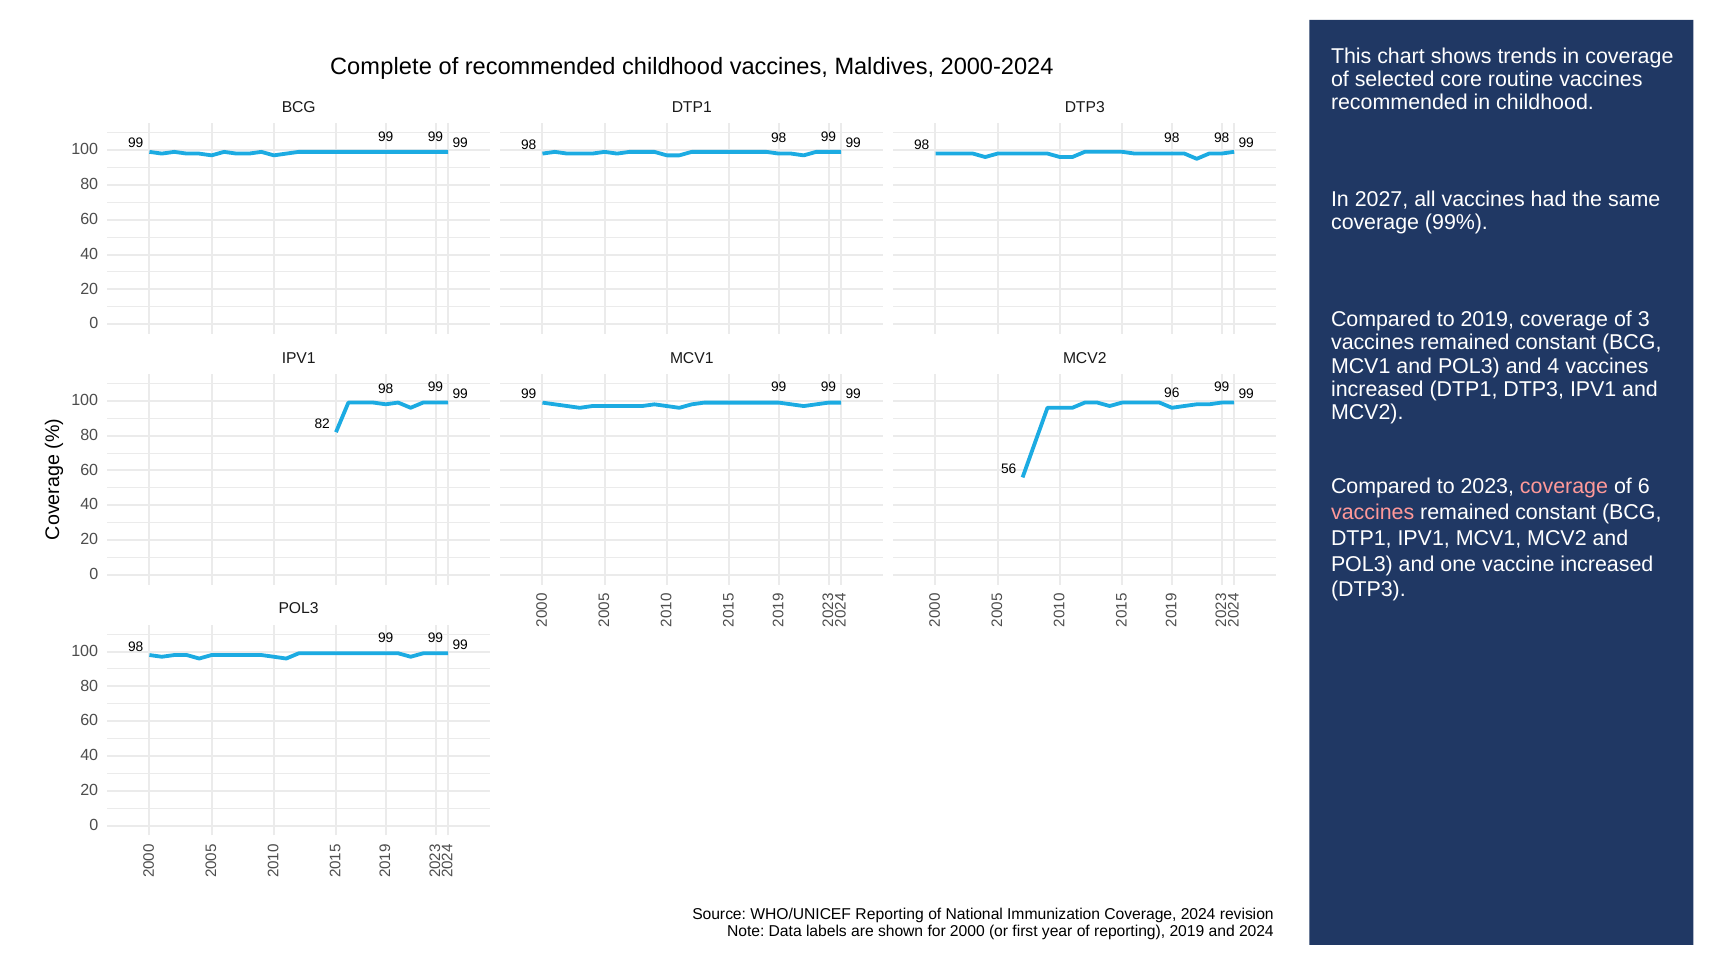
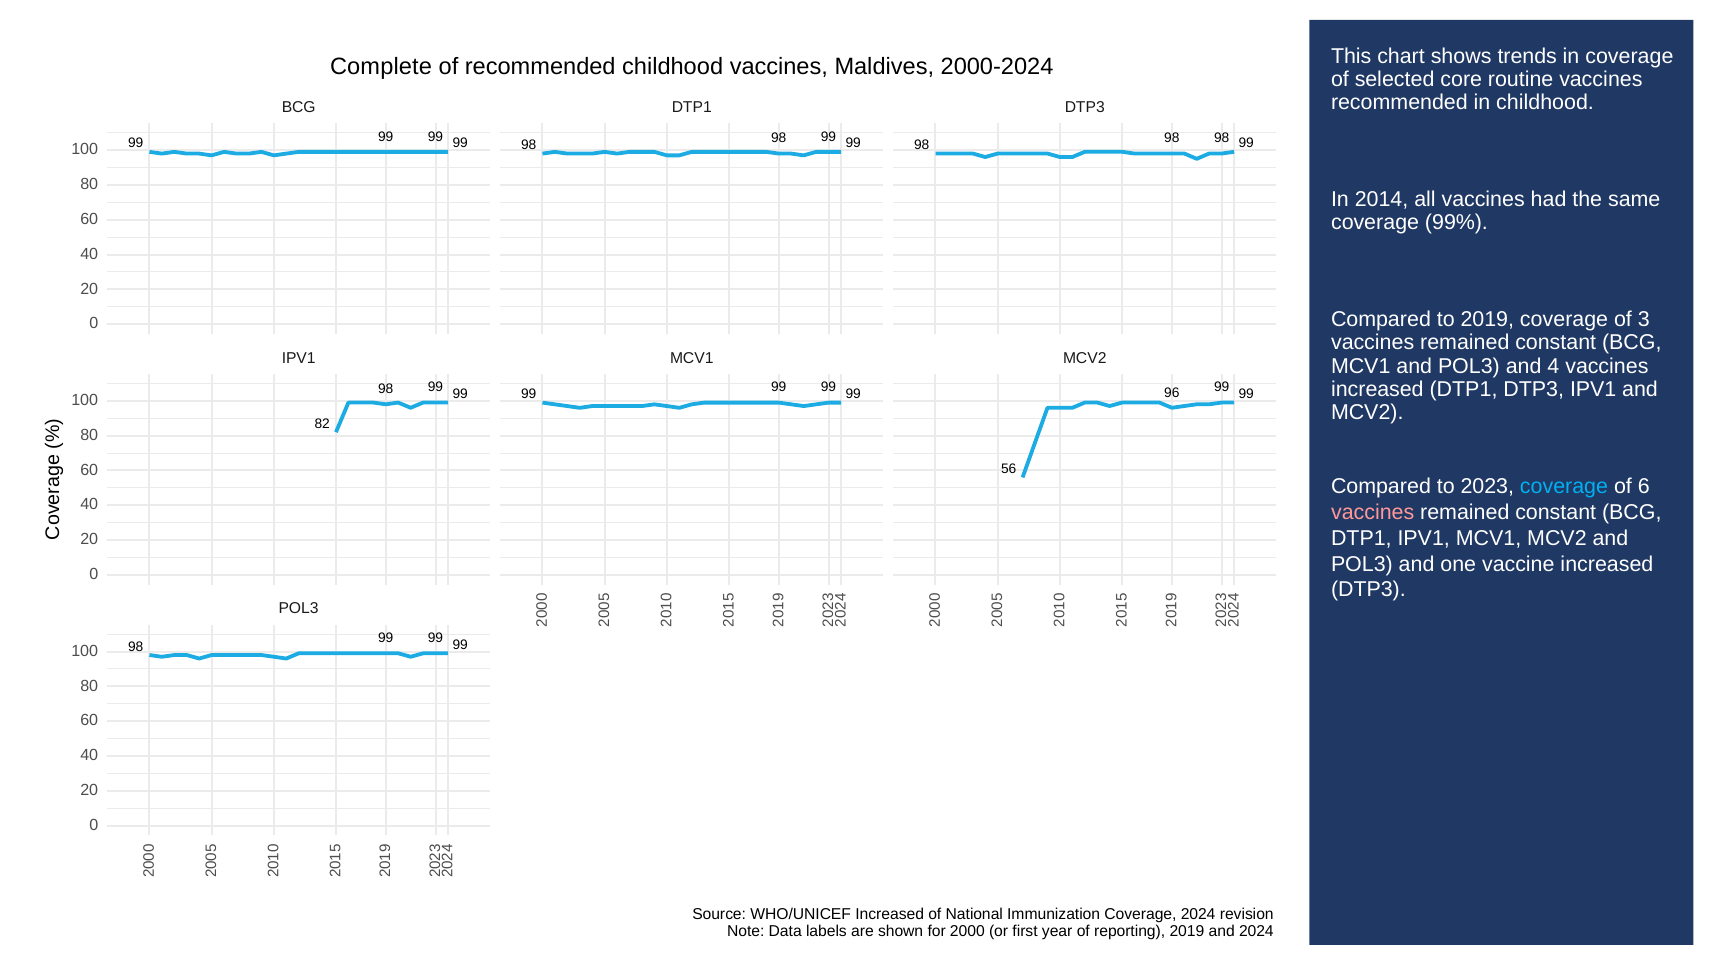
2027: 2027 -> 2014 (1382, 200)
coverage colour: pink -> light blue (1564, 487)
WHO/UNICEF Reporting: Reporting -> Increased (890, 914)
